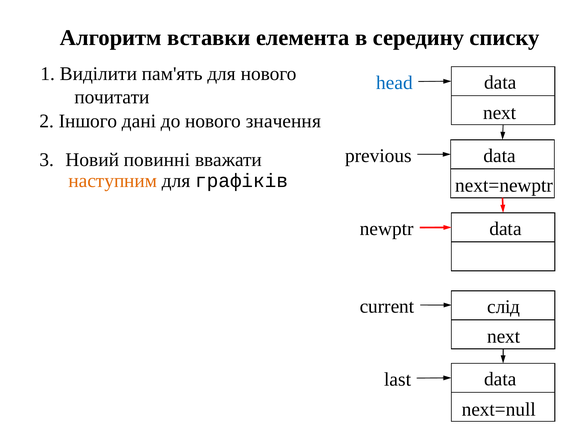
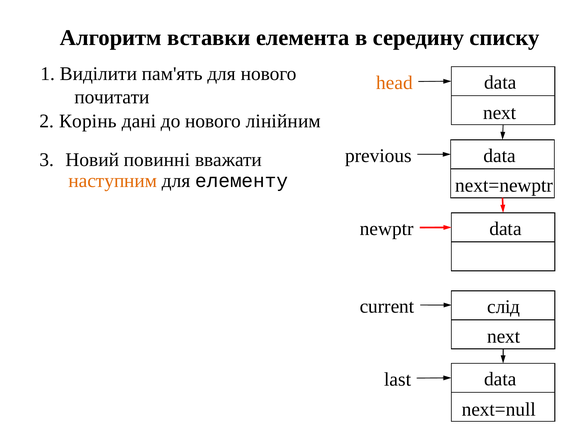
head colour: blue -> orange (395, 83)
Іншого: Іншого -> Корінь (88, 121)
значення: значення -> лінійним (283, 121)
графіків: графіків -> елементу (242, 181)
